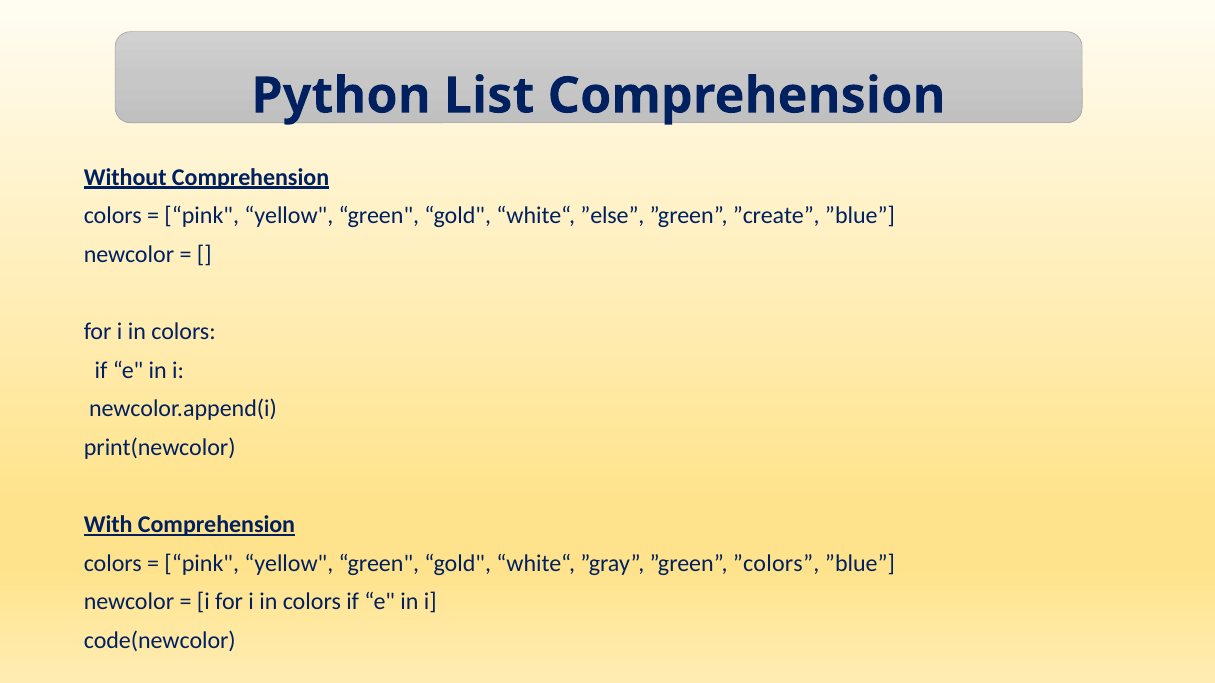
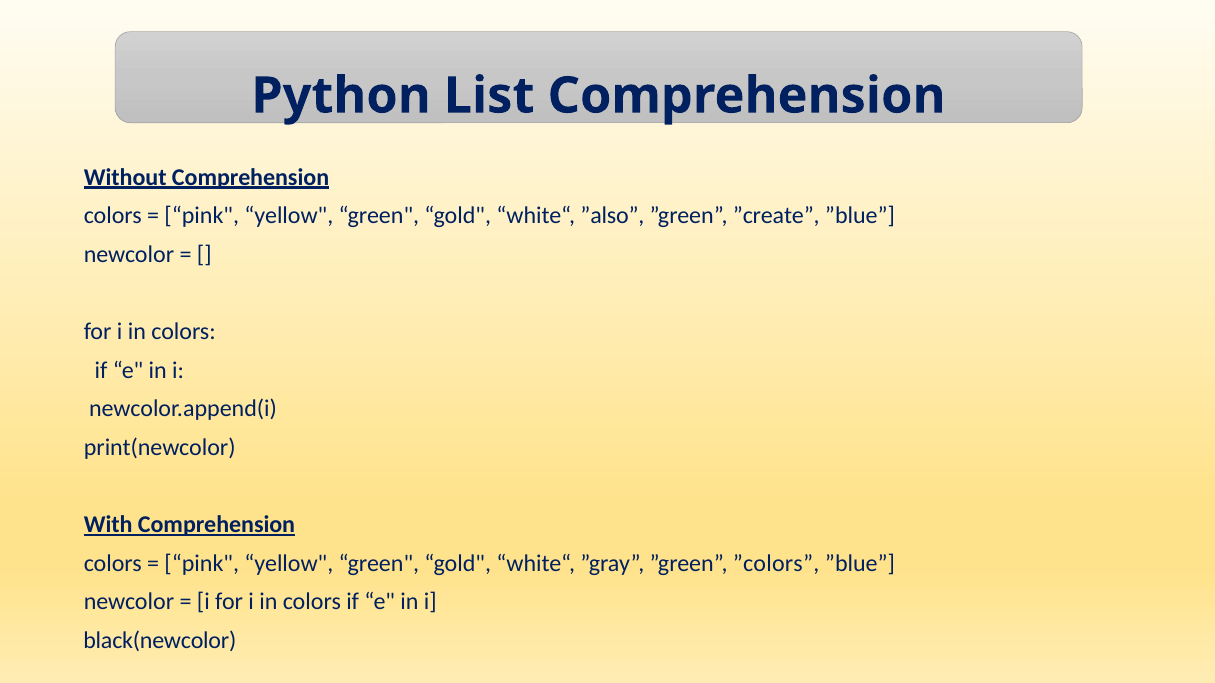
”else: ”else -> ”also (612, 216)
code(newcolor: code(newcolor -> black(newcolor (160, 641)
